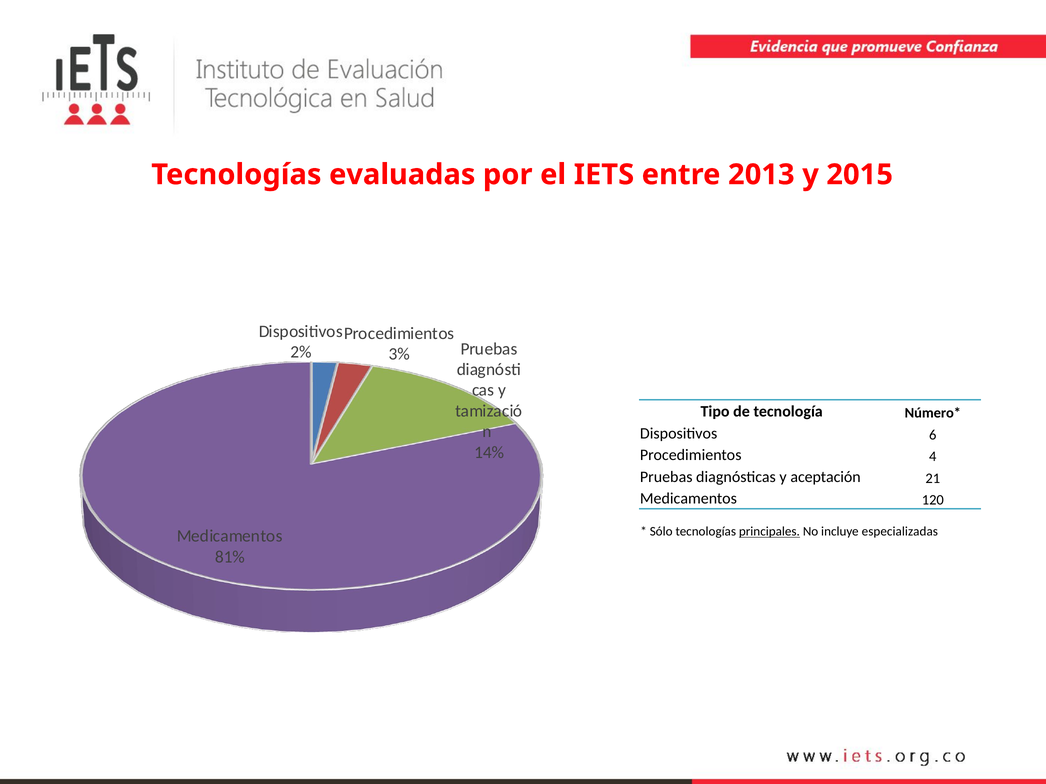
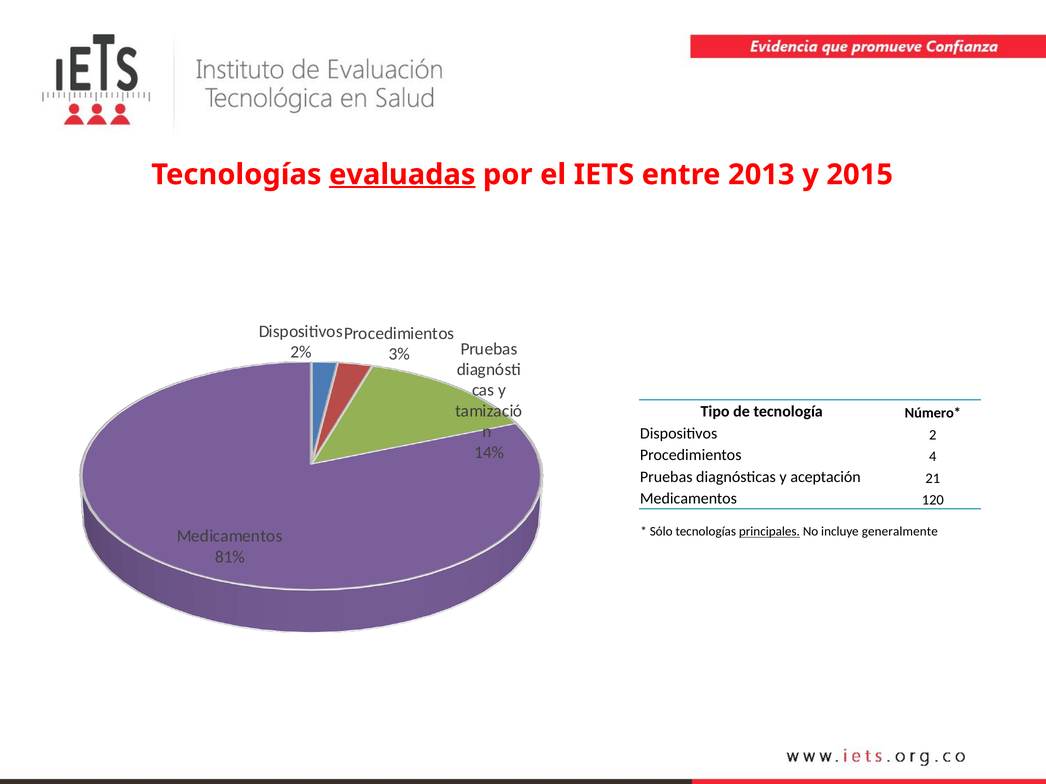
evaluadas underline: none -> present (402, 175)
6: 6 -> 2 (933, 435)
especializadas: especializadas -> generalmente (900, 532)
